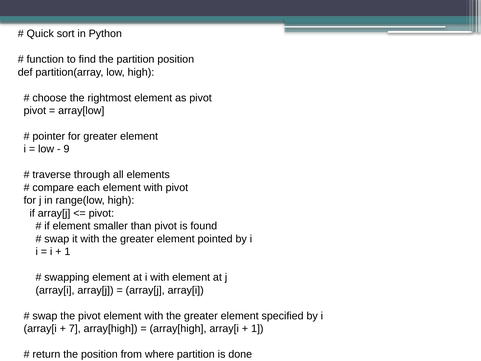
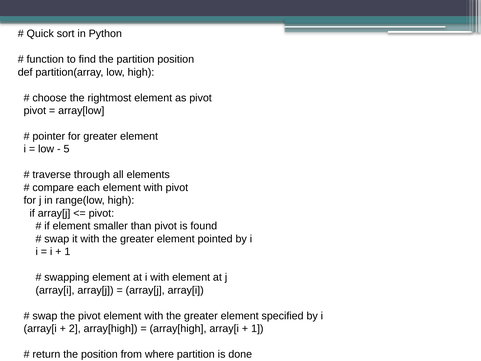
9: 9 -> 5 (66, 149)
7: 7 -> 2 (75, 329)
